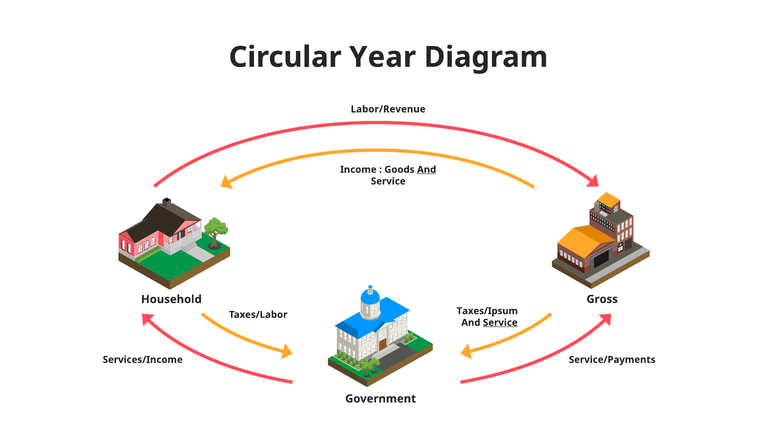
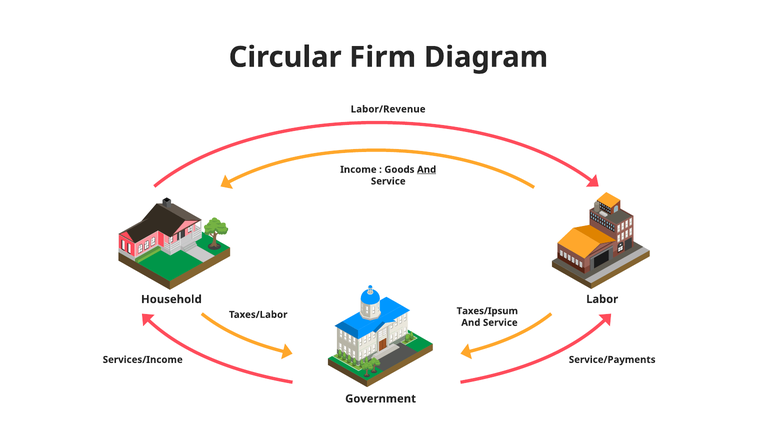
Year: Year -> Firm (383, 57)
Gross: Gross -> Labor (602, 299)
Service underline: present -> none (500, 323)
